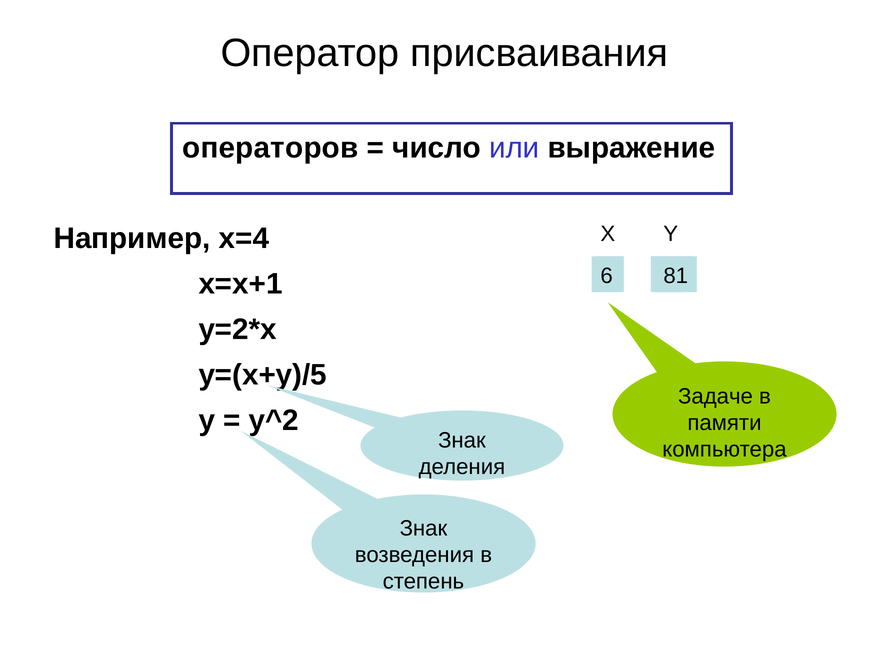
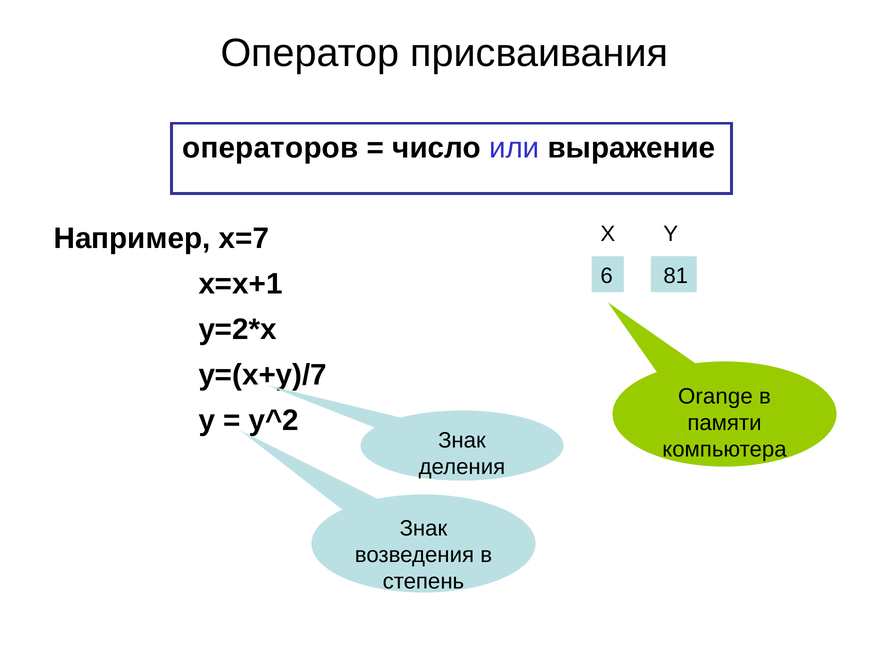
x=4: x=4 -> x=7 (244, 239)
y=(x+y)/5: y=(x+y)/5 -> y=(x+y)/7 (263, 375)
Задаче: Задаче -> Orange (715, 396)
